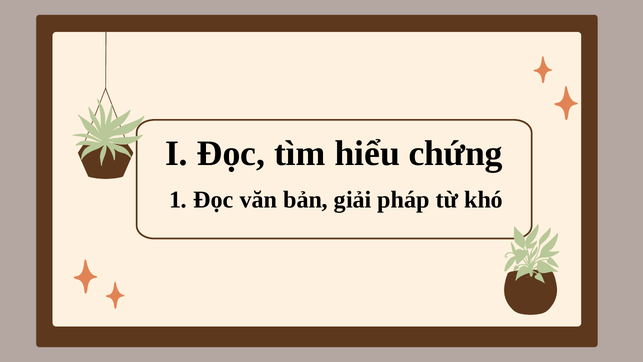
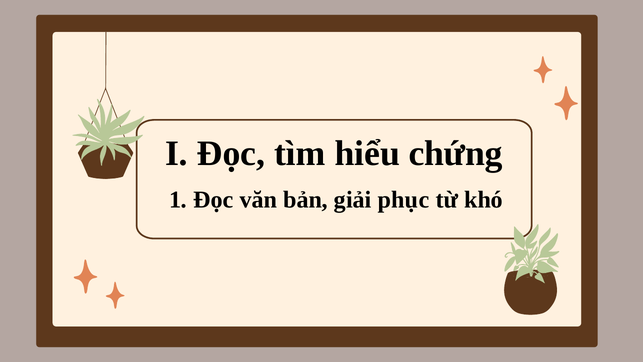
pháp: pháp -> phục (403, 199)
